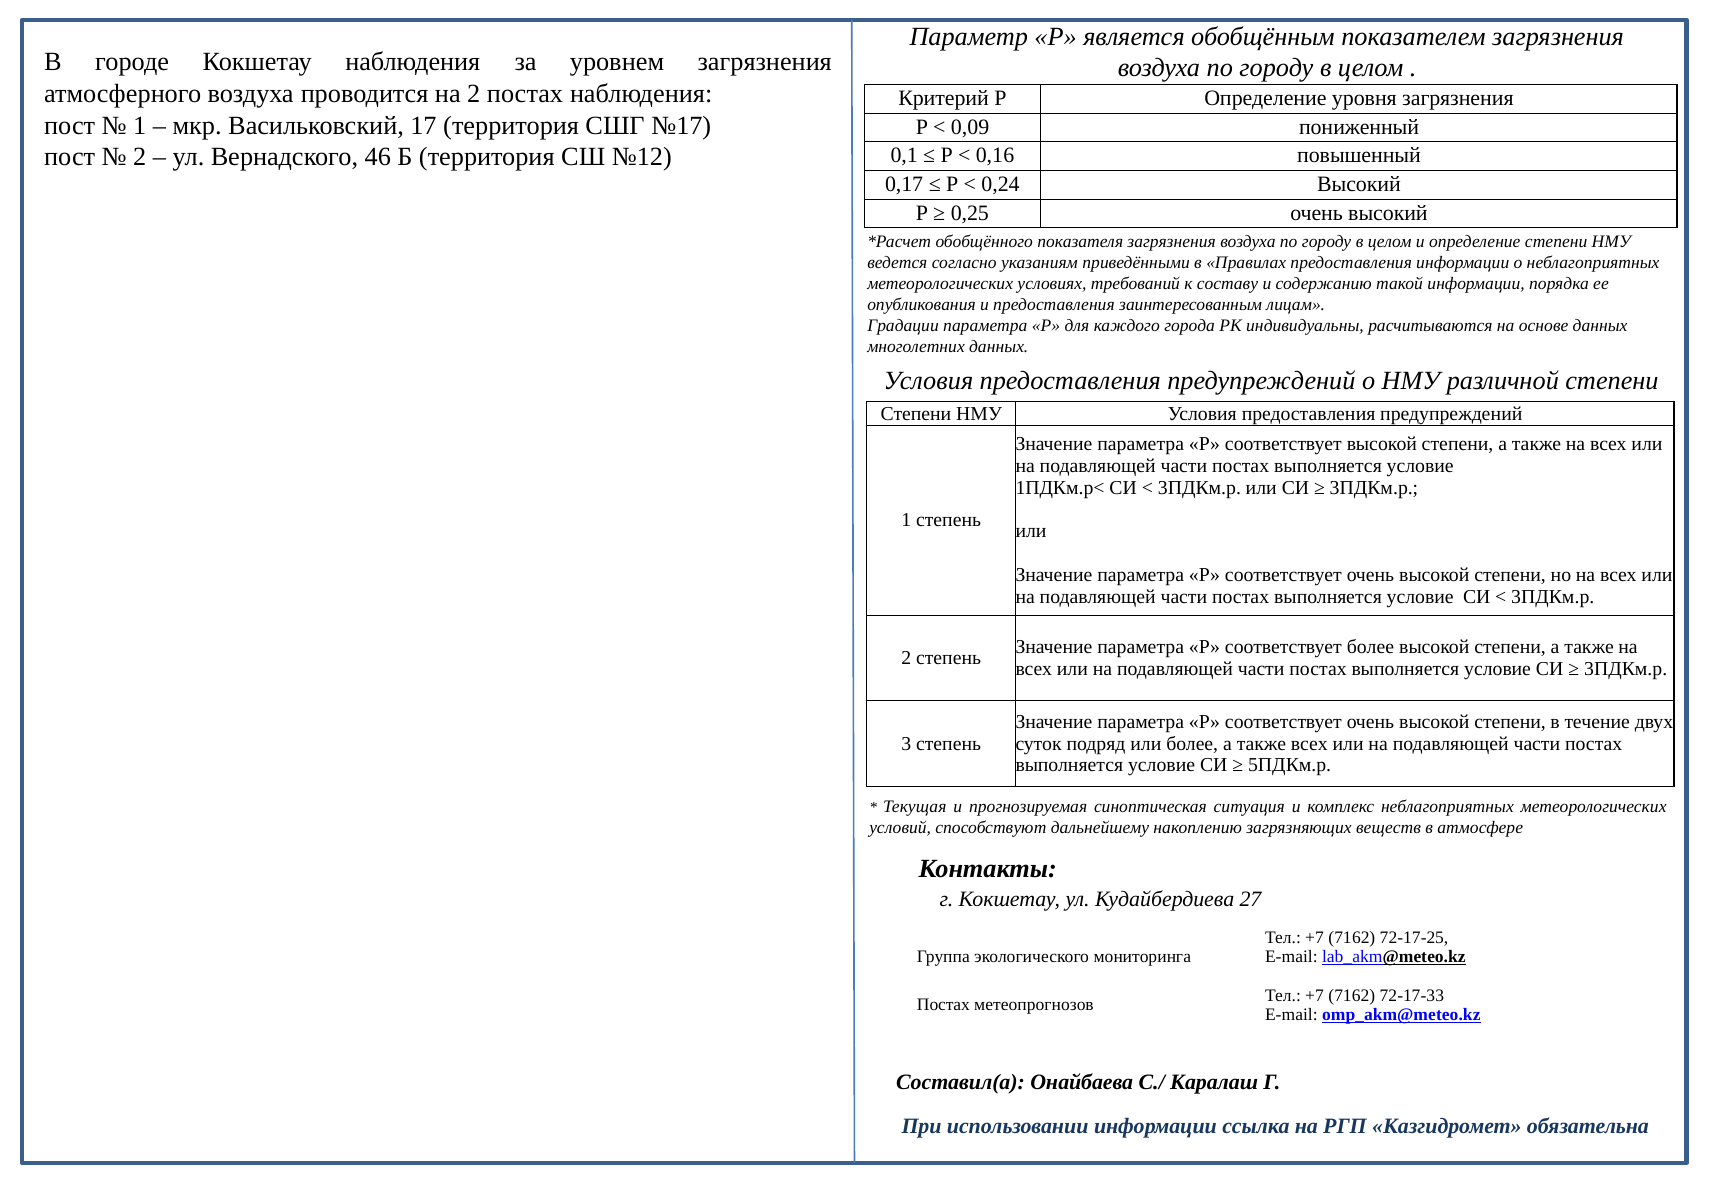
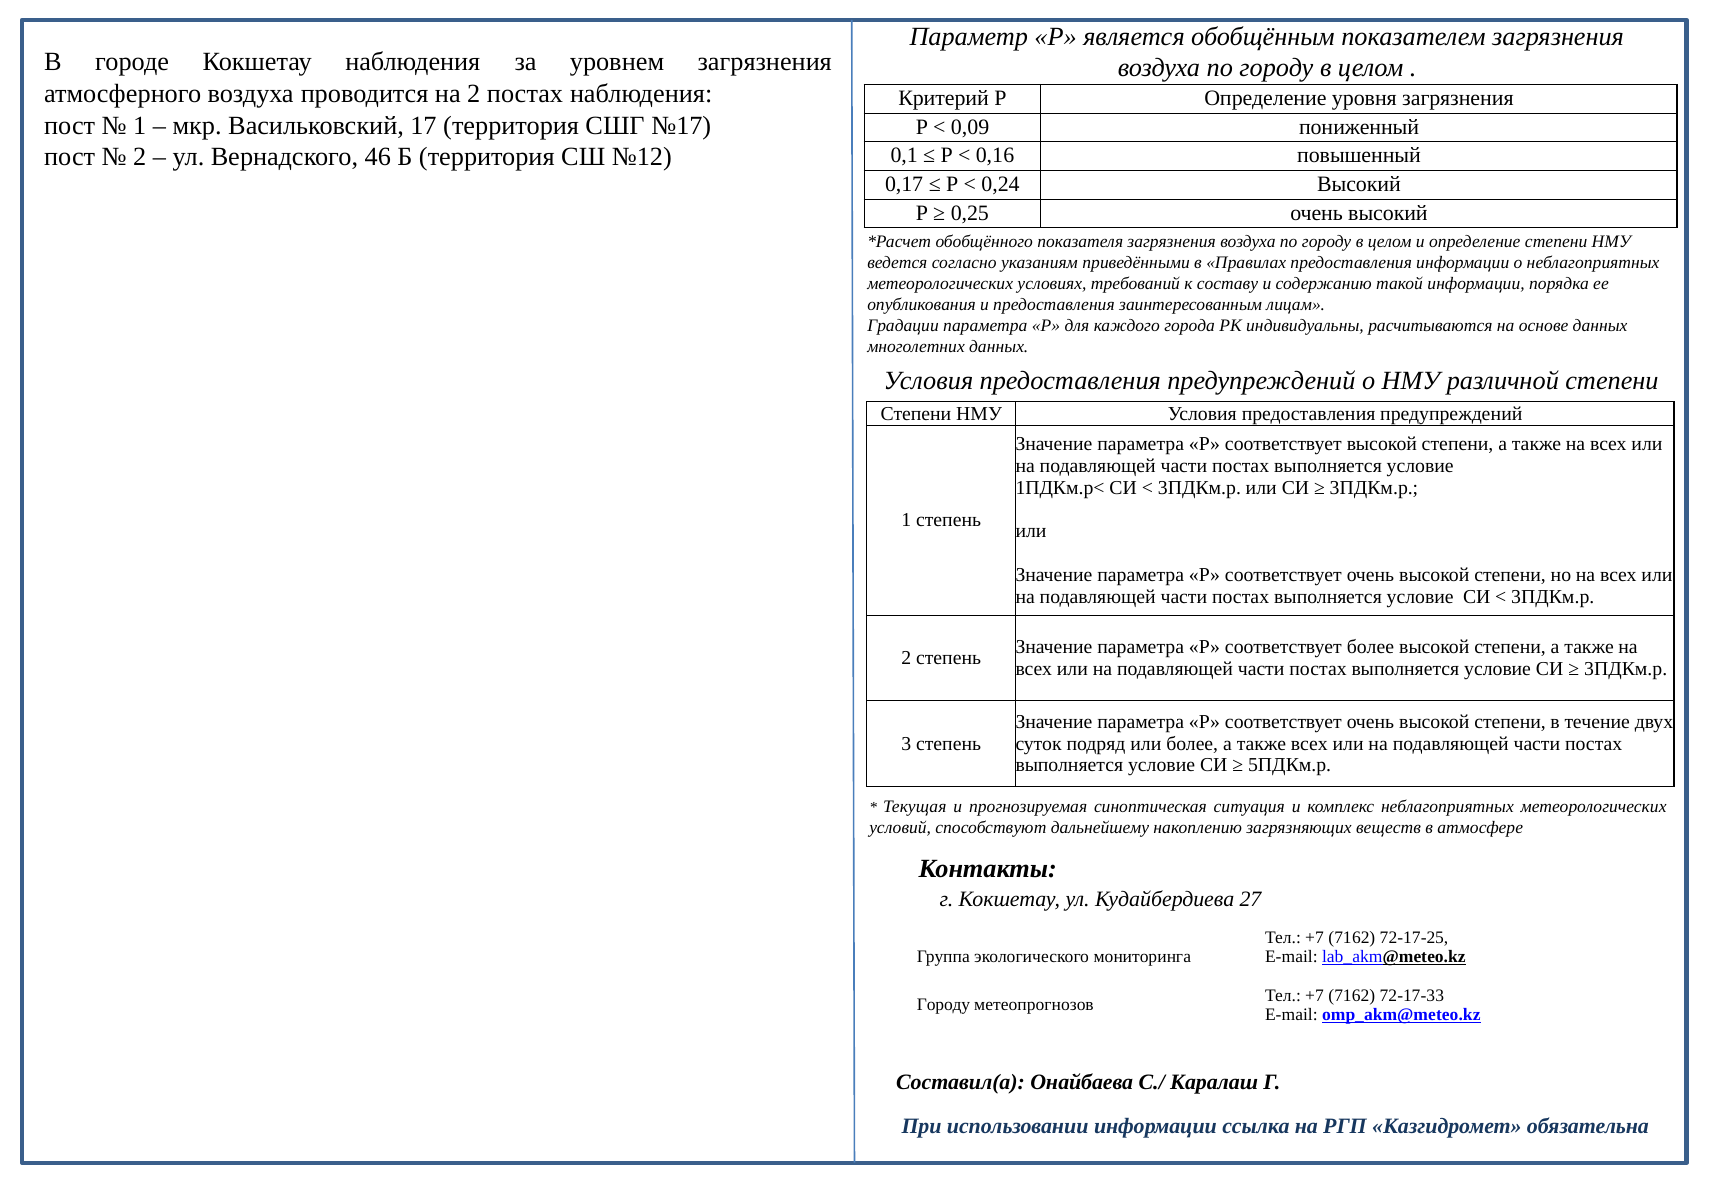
Постах: Постах -> Городу (943, 1005)
